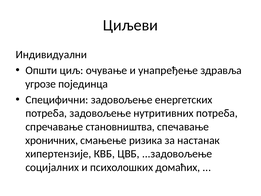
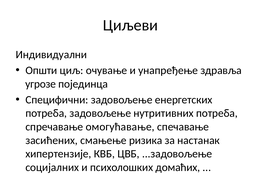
становништва: становништва -> омогућавање (120, 127)
хроничних: хроничних -> засићених (52, 140)
